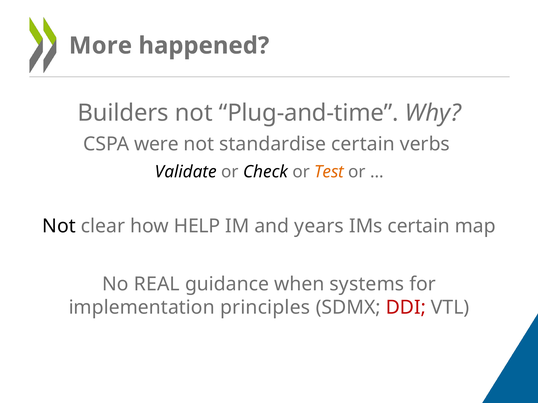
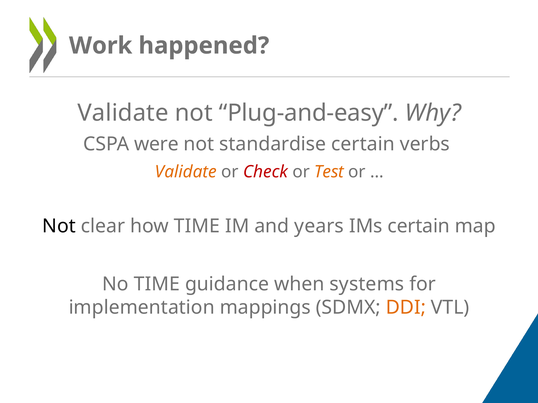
More: More -> Work (101, 46)
Builders: Builders -> Validate (123, 113)
Plug-and-time: Plug-and-time -> Plug-and-easy (309, 113)
Validate colour: black -> orange (186, 172)
Check colour: black -> red (266, 172)
how HELP: HELP -> TIME (197, 226)
No REAL: REAL -> TIME (157, 285)
principles: principles -> mappings (265, 308)
DDI colour: red -> orange (406, 308)
